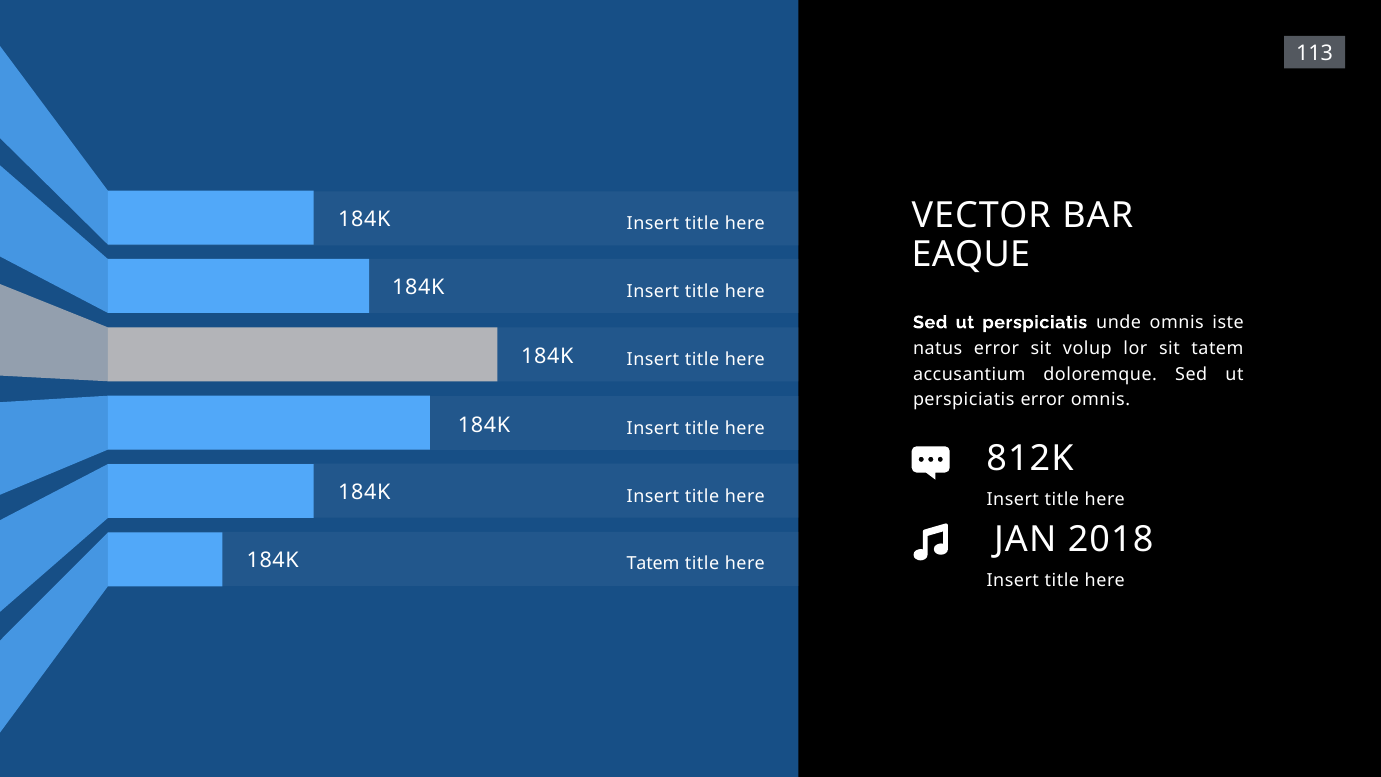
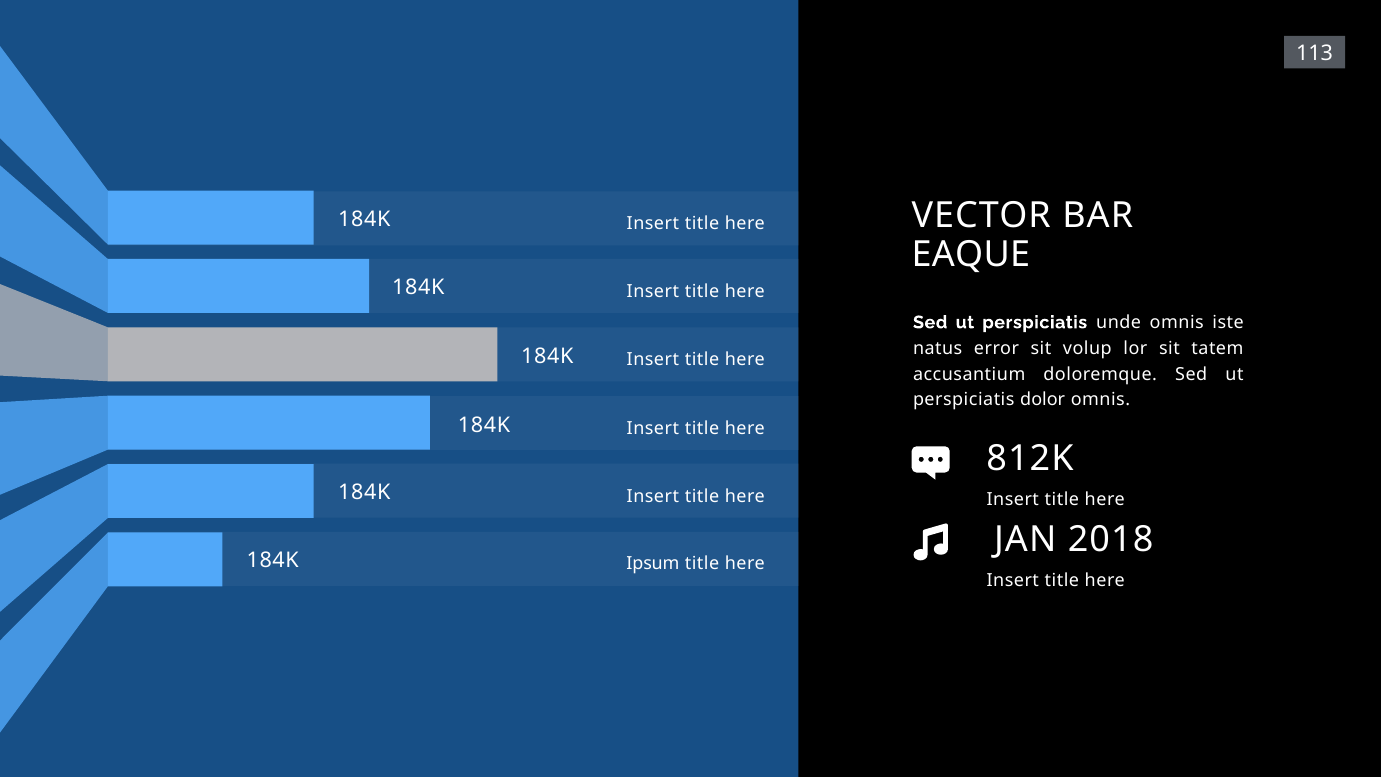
perspiciatis error: error -> dolor (1043, 400)
Tatem: Tatem -> Ipsum (653, 564)
